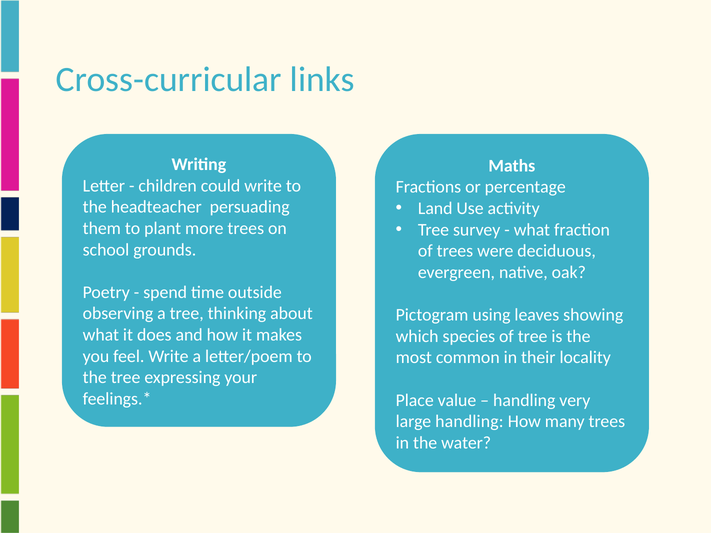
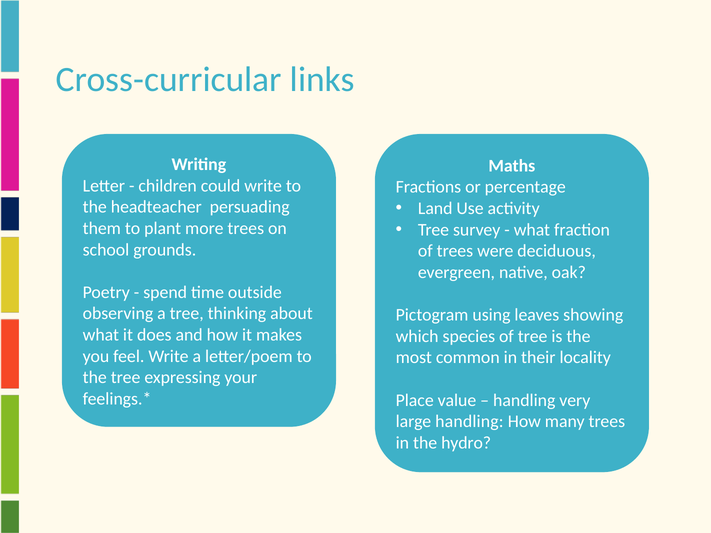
water: water -> hydro (466, 443)
